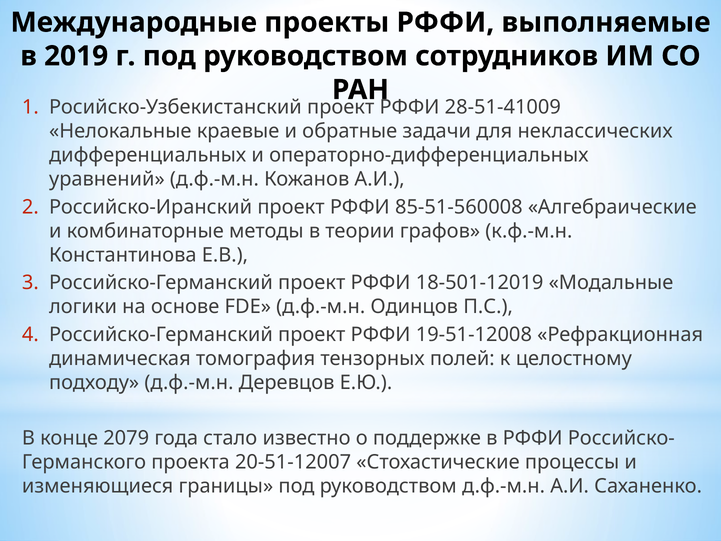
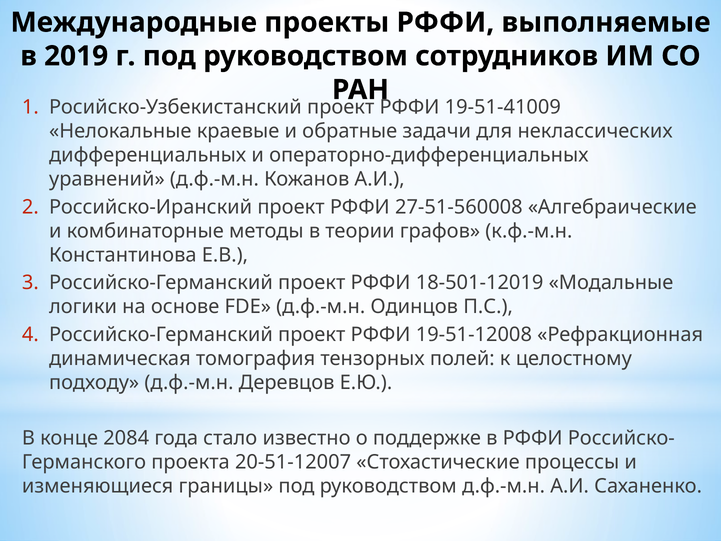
28-51-41009: 28-51-41009 -> 19-51-41009 (503, 107)
85-51-560008: 85-51-560008 -> 27-51-560008 (459, 207)
2079: 2079 -> 2084 (126, 438)
